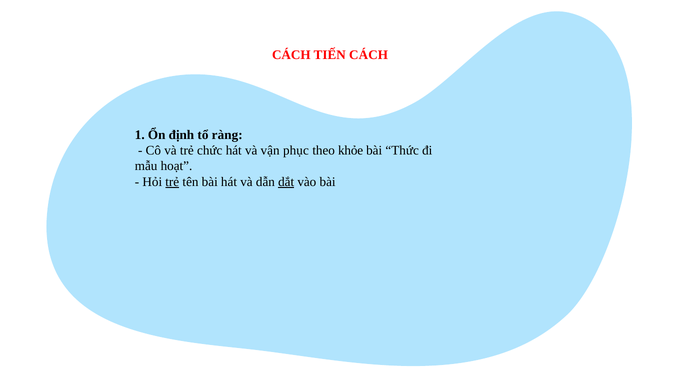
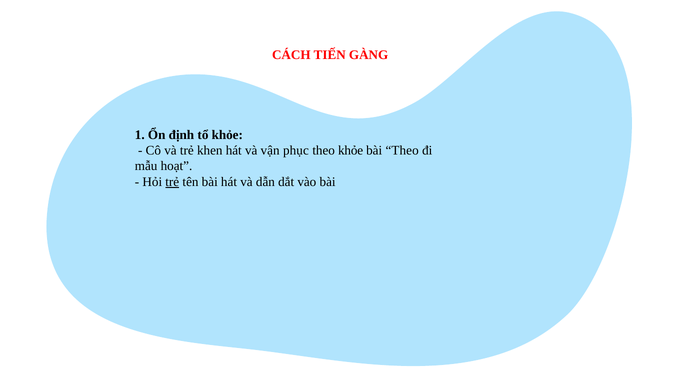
TIẾN CÁCH: CÁCH -> GÀNG (369, 55)
tổ ràng: ràng -> khỏe (227, 135)
chức: chức -> khen (210, 151)
bài Thức: Thức -> Theo (402, 151)
dắt underline: present -> none (286, 182)
